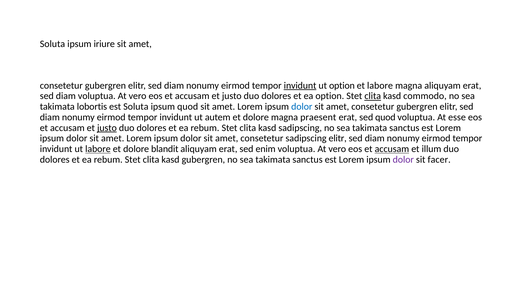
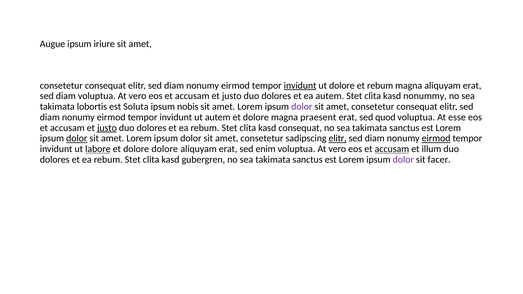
Soluta: Soluta -> Augue (53, 44)
gubergren: gubergren -> consequat (105, 86)
ut option: option -> dolore (342, 86)
et labore: labore -> rebum (380, 86)
ea option: option -> autem (330, 96)
clita underline: present -> none (373, 96)
commodo: commodo -> nonummy (425, 96)
ipsum quod: quod -> nobis (188, 107)
dolor colour: blue -> purple (302, 107)
gubergren: gubergren -> consequat (417, 107)
kasd sadipscing: sadipscing -> consequat (300, 128)
dolor underline: none -> present (77, 138)
elitr underline: none -> present (338, 138)
eirmod underline: none -> present (436, 138)
dolore blandit: blandit -> dolore (165, 149)
